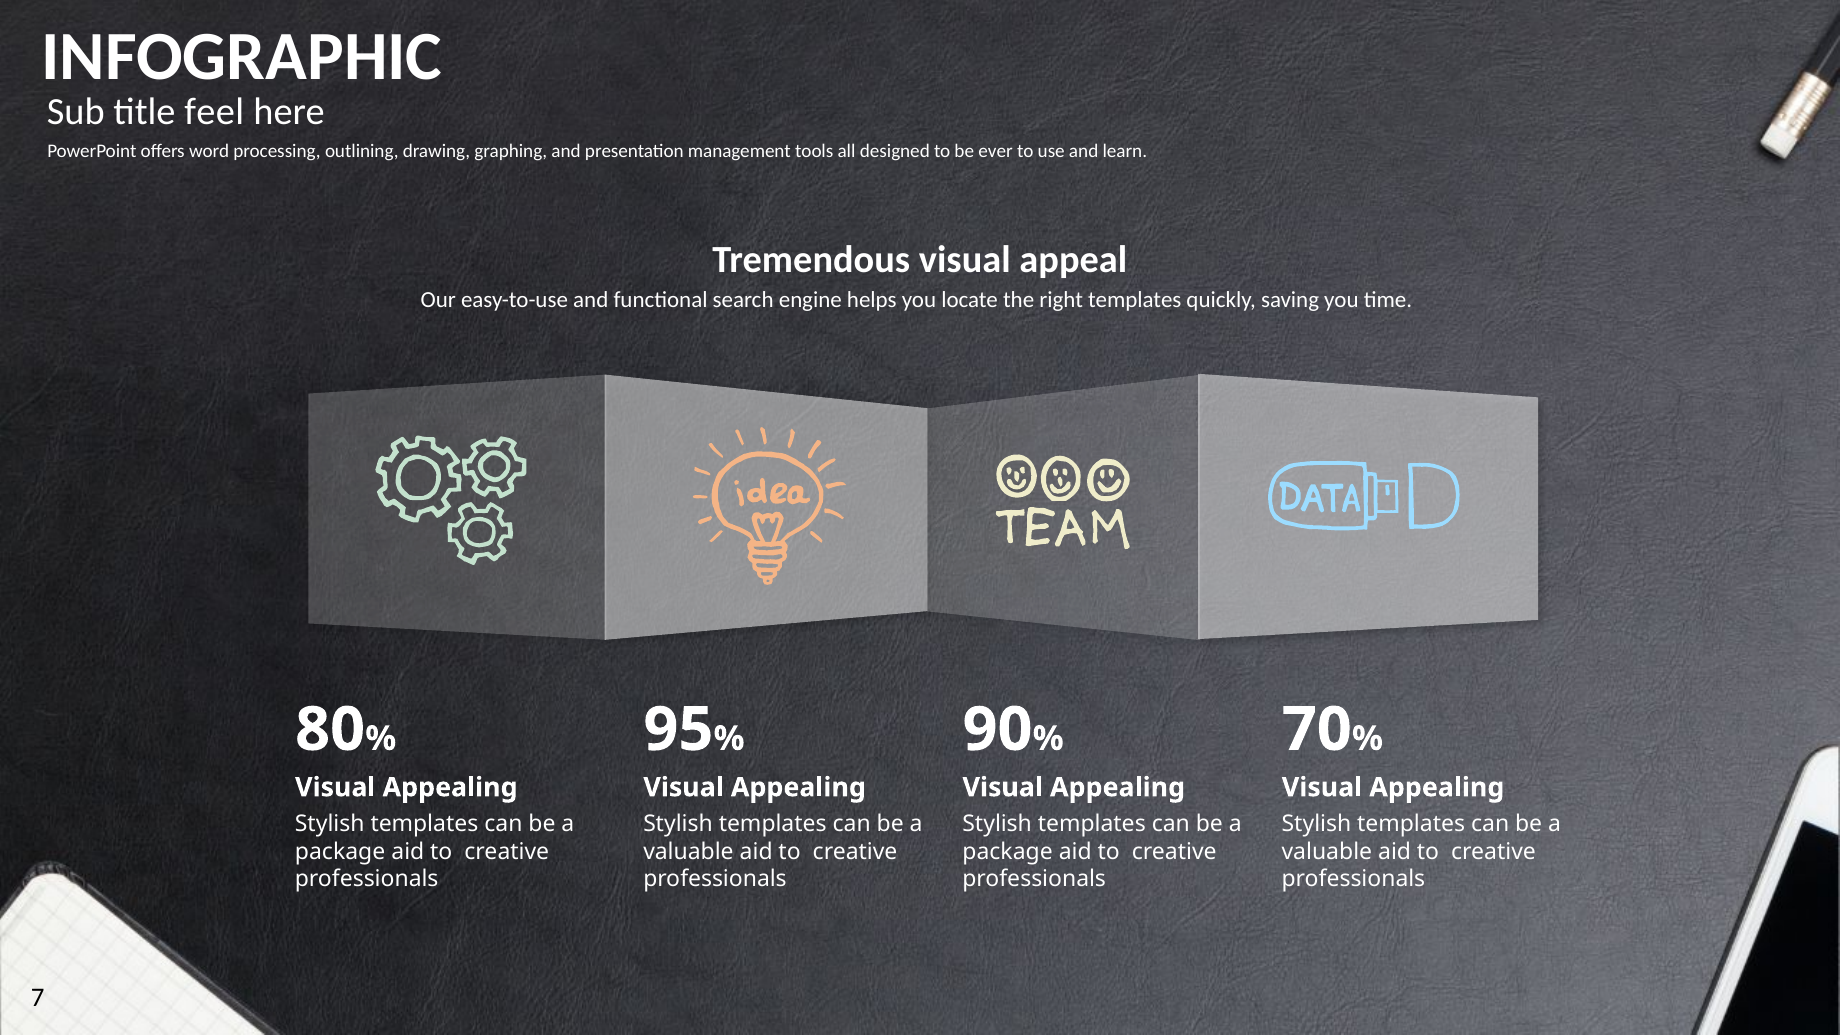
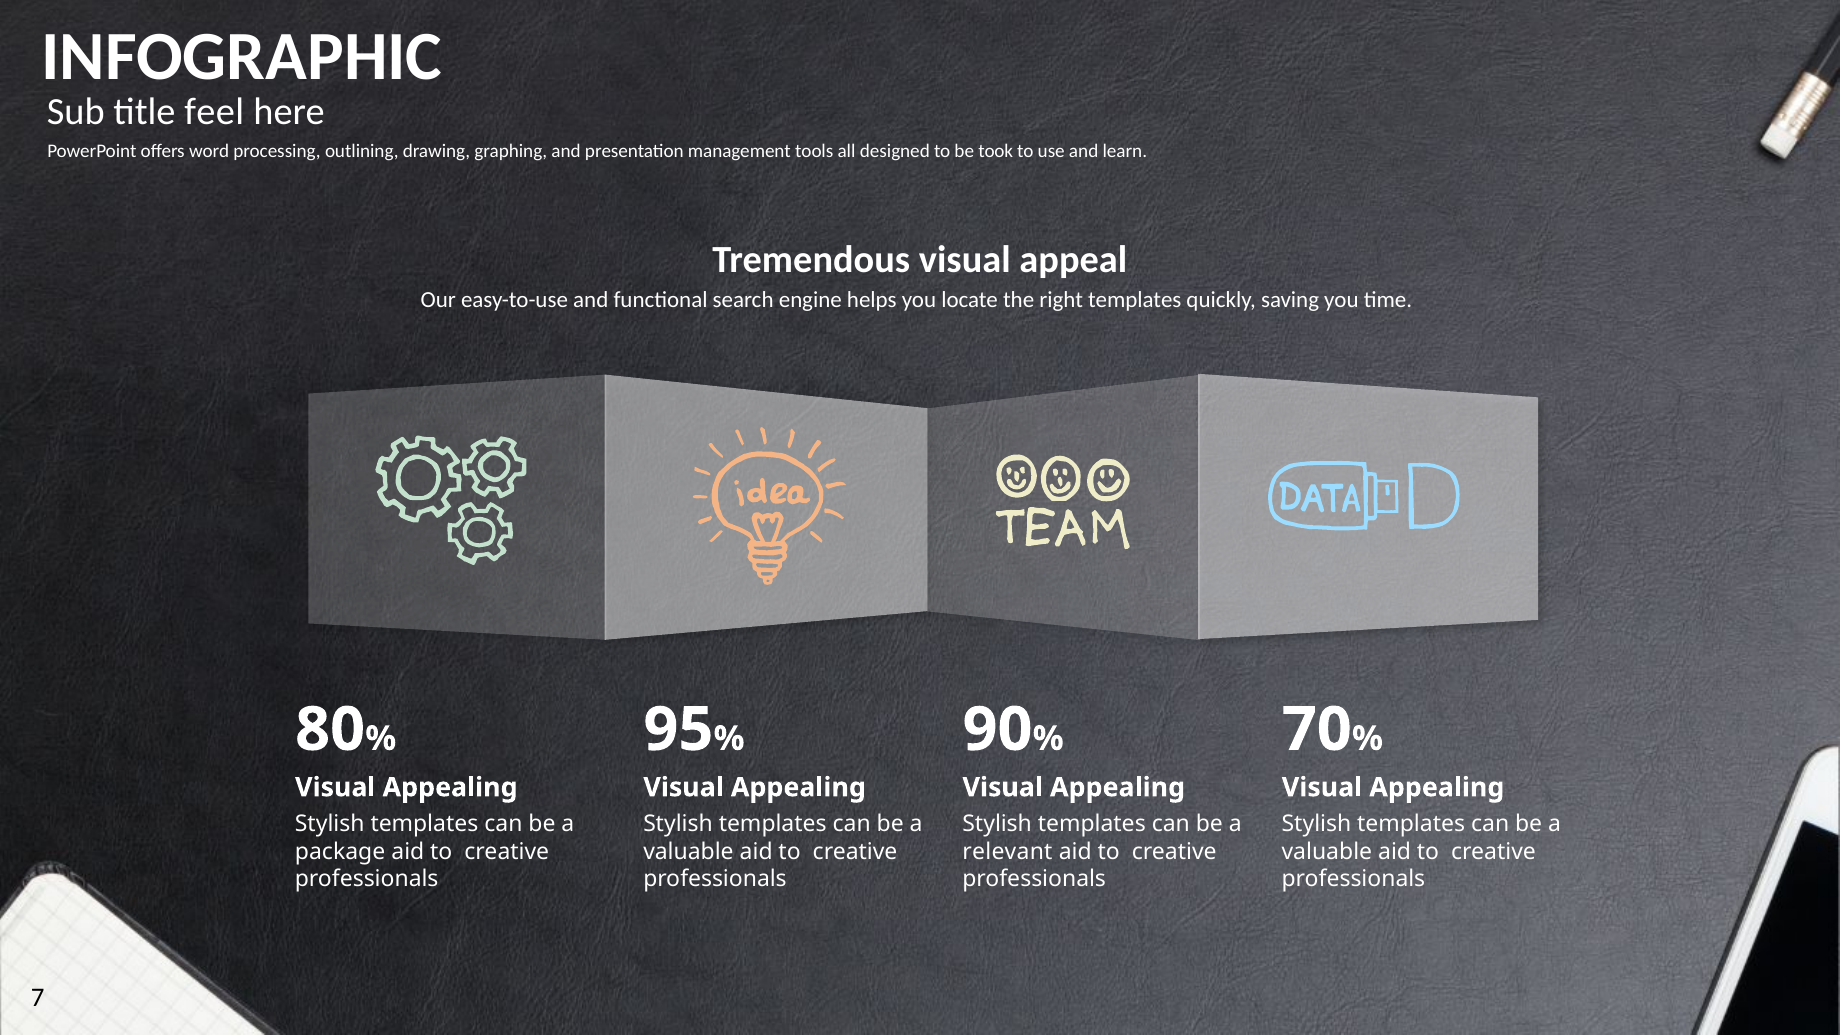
ever: ever -> took (996, 151)
package: package -> relevant (1007, 852)
